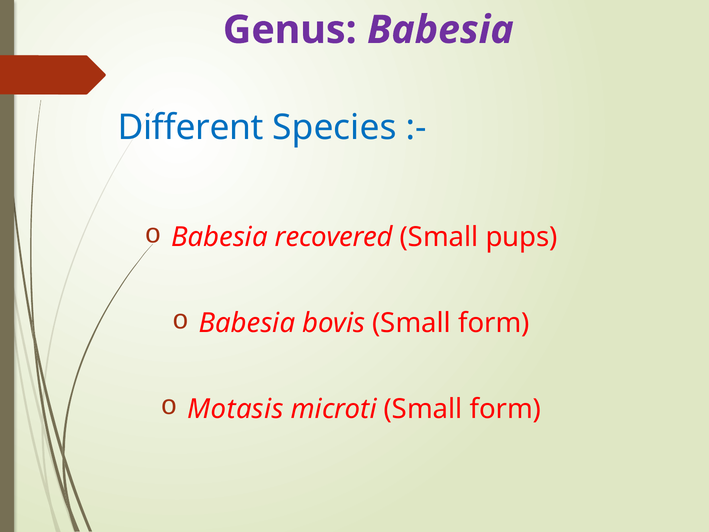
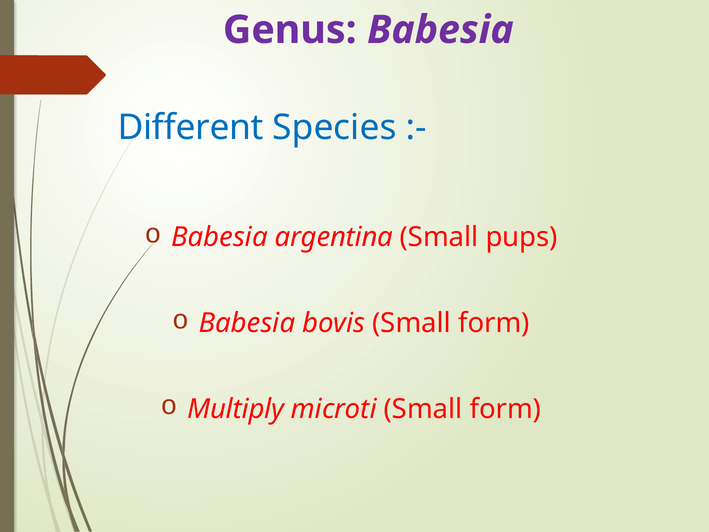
recovered: recovered -> argentina (334, 237)
Motasis: Motasis -> Multiply (236, 409)
